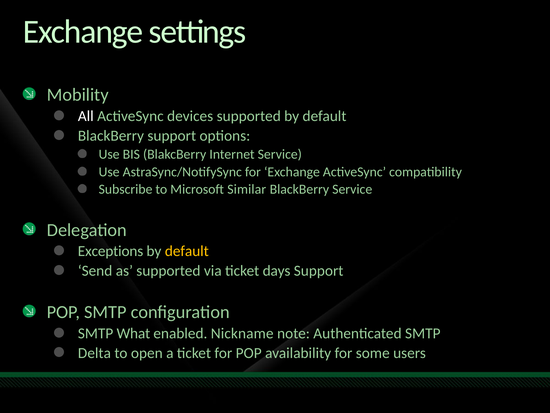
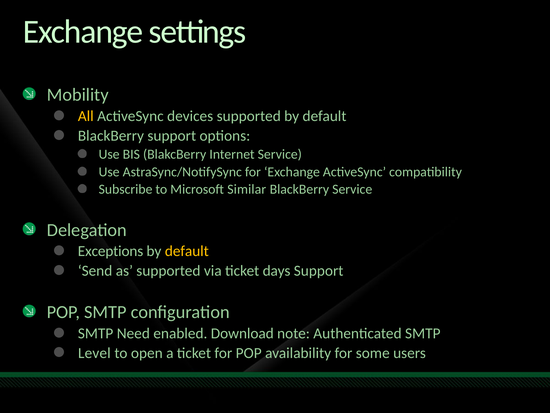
All colour: white -> yellow (86, 116)
What: What -> Need (133, 333)
Nickname: Nickname -> Download (242, 333)
Delta: Delta -> Level (94, 353)
